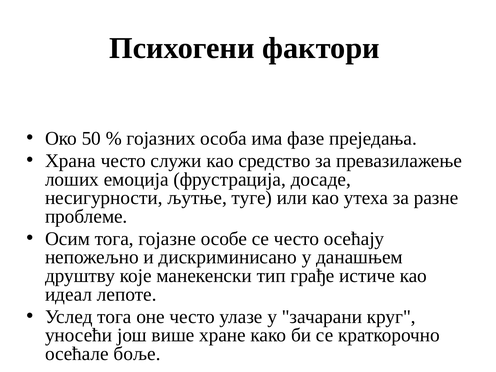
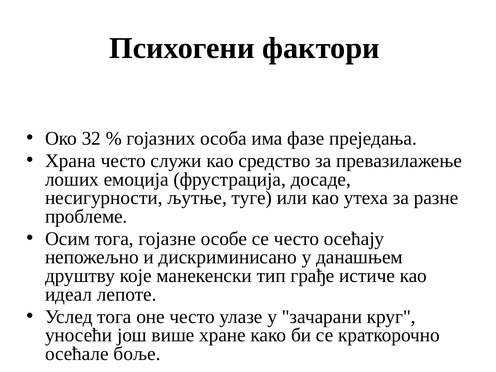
50: 50 -> 32 (91, 138)
